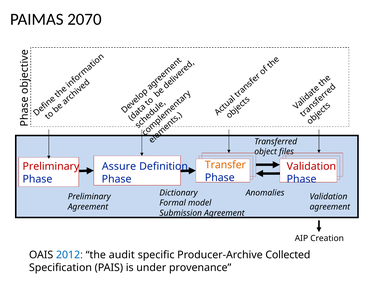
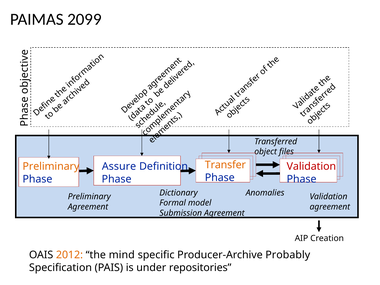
2070: 2070 -> 2099 (84, 19)
Preliminary colour: red -> orange (51, 166)
2012 colour: blue -> orange (69, 255)
audit: audit -> mind (122, 255)
Collected: Collected -> Probably (288, 255)
provenance: provenance -> repositories (200, 268)
